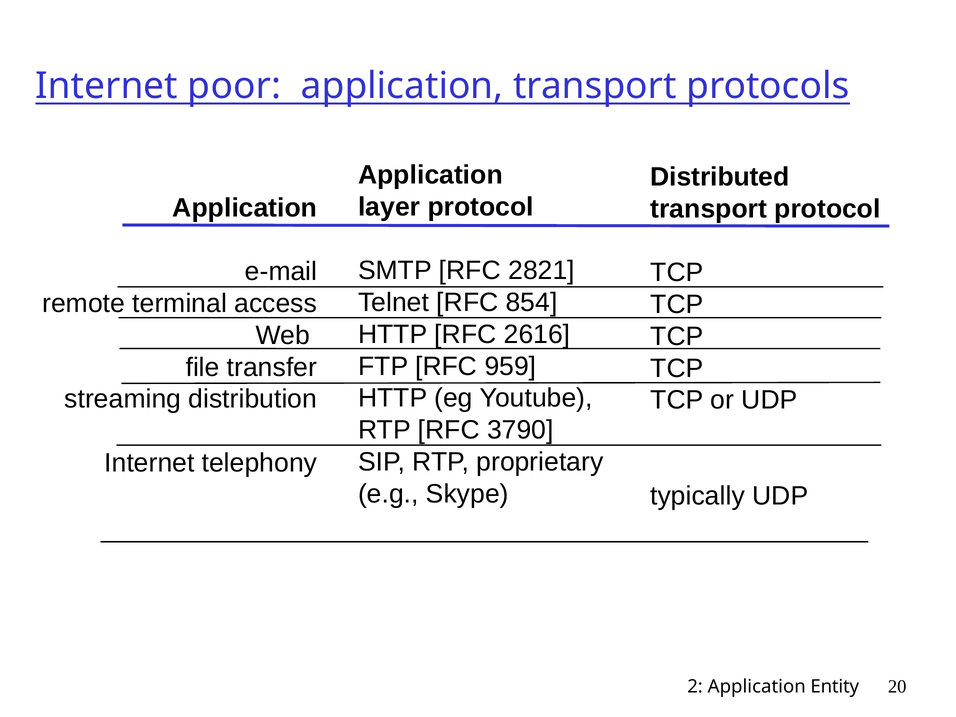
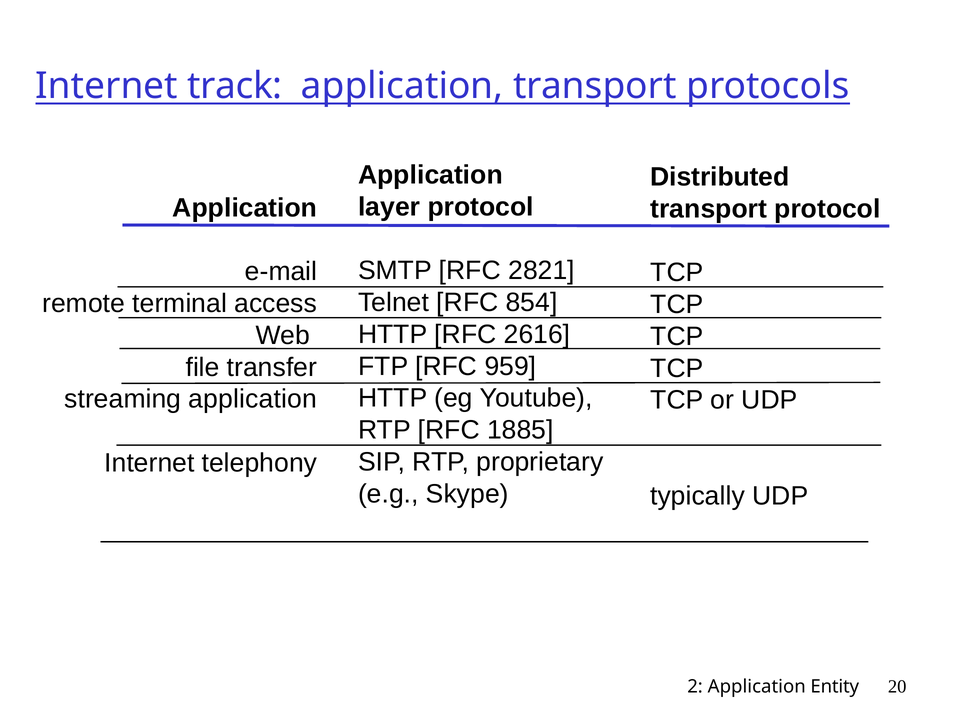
poor: poor -> track (235, 86)
streaming distribution: distribution -> application (253, 399)
3790: 3790 -> 1885 (520, 430)
